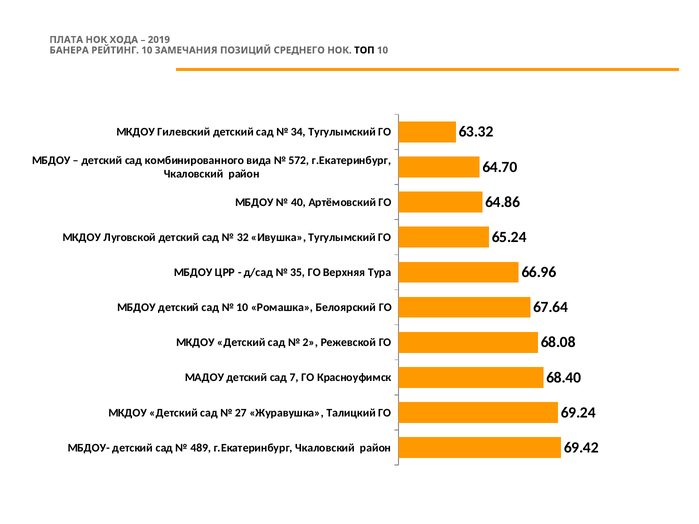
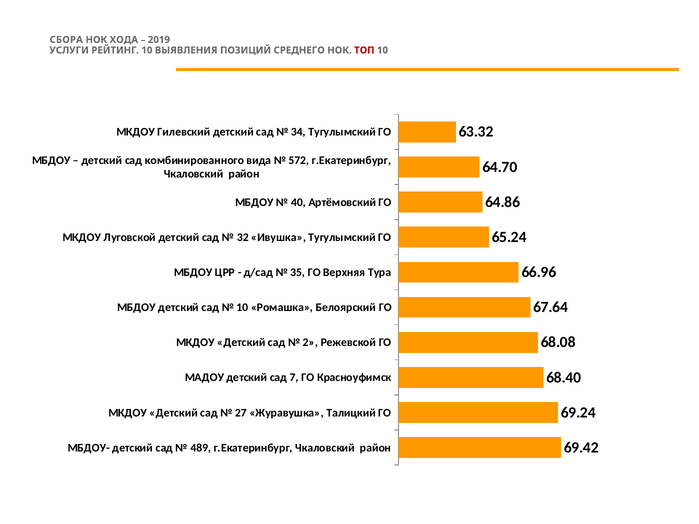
ПЛАТА: ПЛАТА -> СБОРА (66, 40)
БАНЕРА: БАНЕРА -> УСЛУГИ (69, 50)
ЗАМЕЧАНИЯ: ЗАМЕЧАНИЯ -> ВЫЯВЛЕНИЯ (186, 50)
ТОП colour: black -> red (364, 50)
